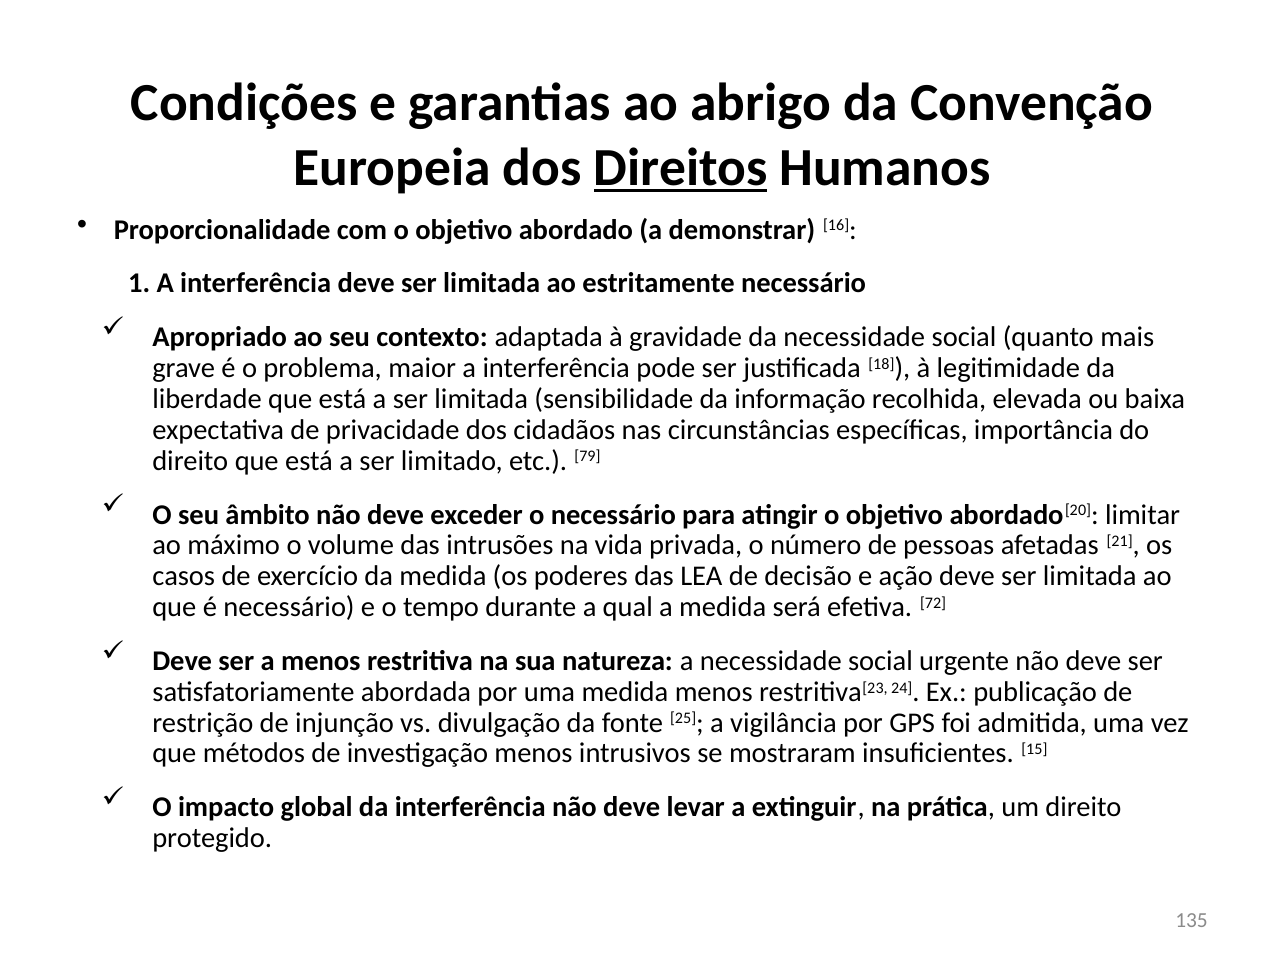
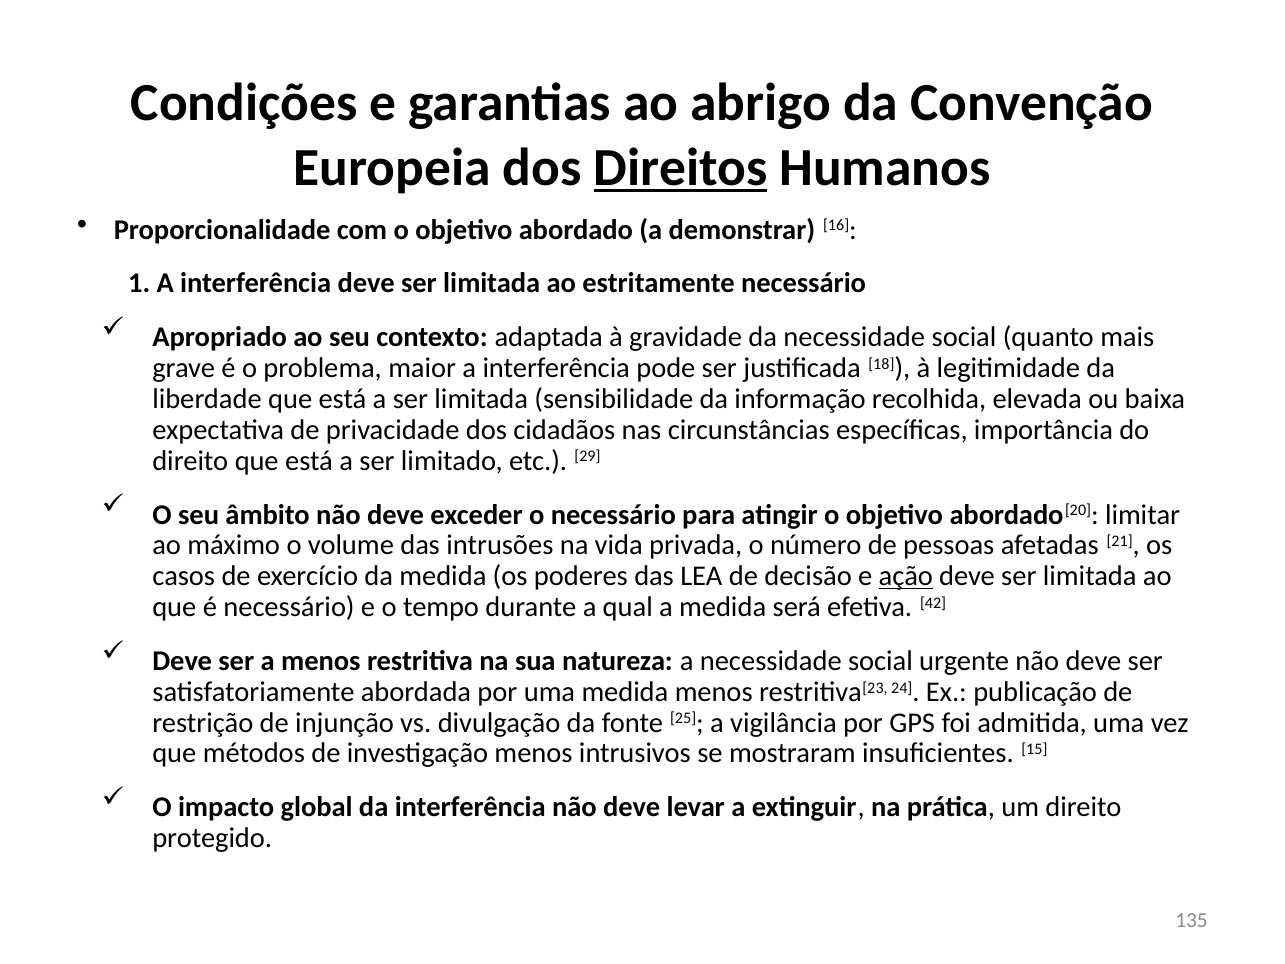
79: 79 -> 29 (587, 456)
ação underline: none -> present (906, 576)
72: 72 -> 42 (933, 603)
